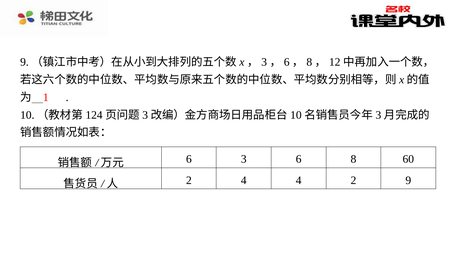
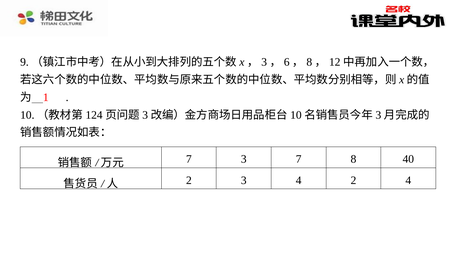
6: 6 -> 7 (189, 160)
3 6: 6 -> 7 (299, 160)
60: 60 -> 40 (408, 160)
2 4: 4 -> 3 (244, 181)
2 9: 9 -> 4 (408, 181)
